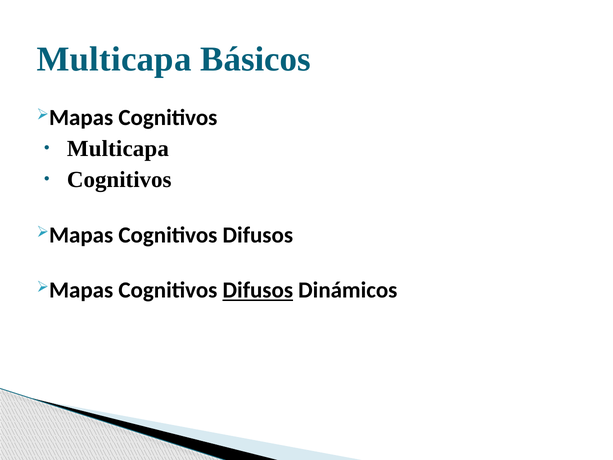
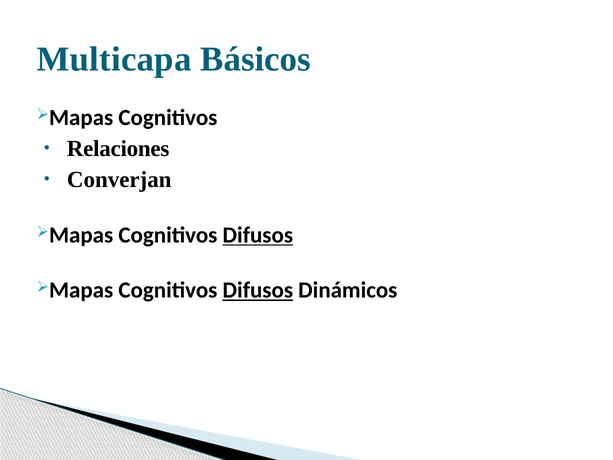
Multicapa: Multicapa -> Relaciones (118, 149)
Cognitivos: Cognitivos -> Converjan (119, 180)
Difusos underline: none -> present (258, 235)
